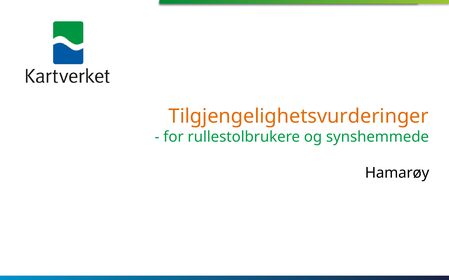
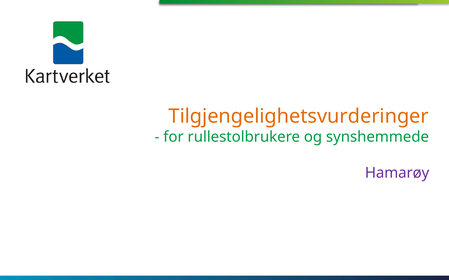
Hamarøy colour: black -> purple (397, 173)
